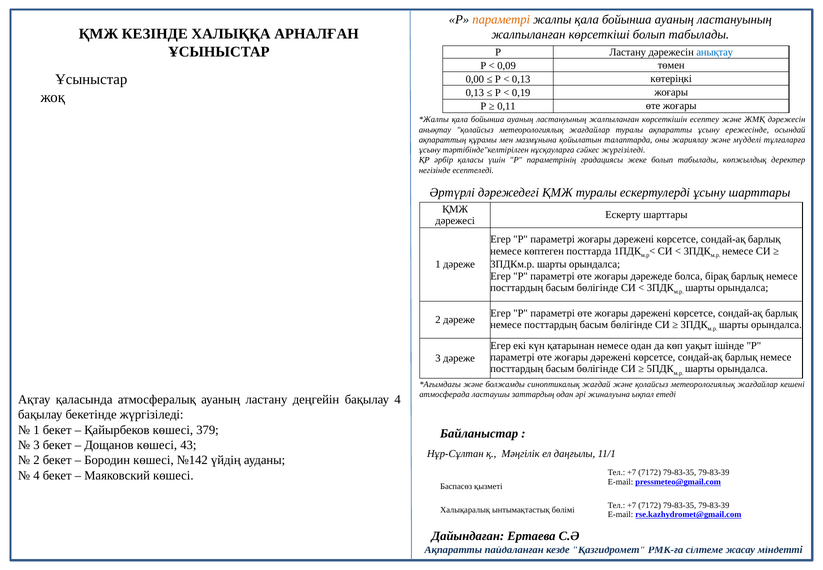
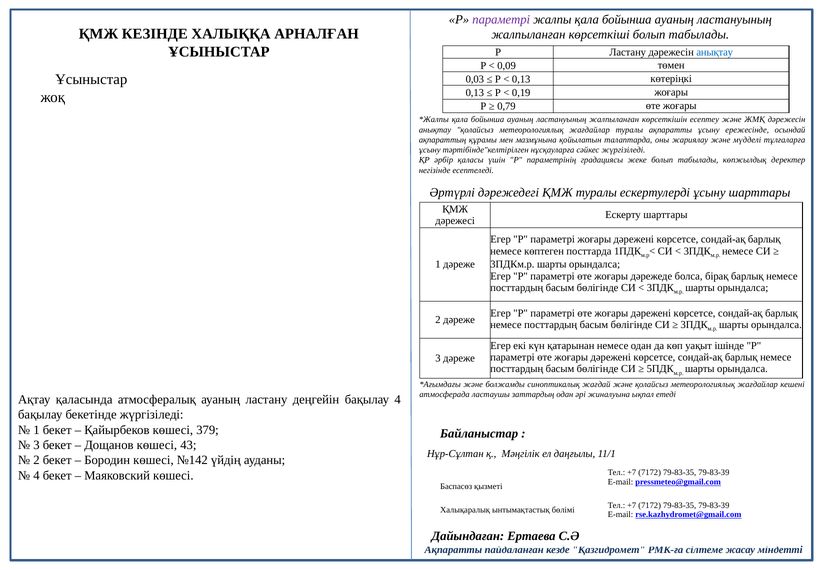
параметрі colour: orange -> purple (501, 19)
0,00: 0,00 -> 0,03 (475, 79)
0,11: 0,11 -> 0,79 (506, 106)
